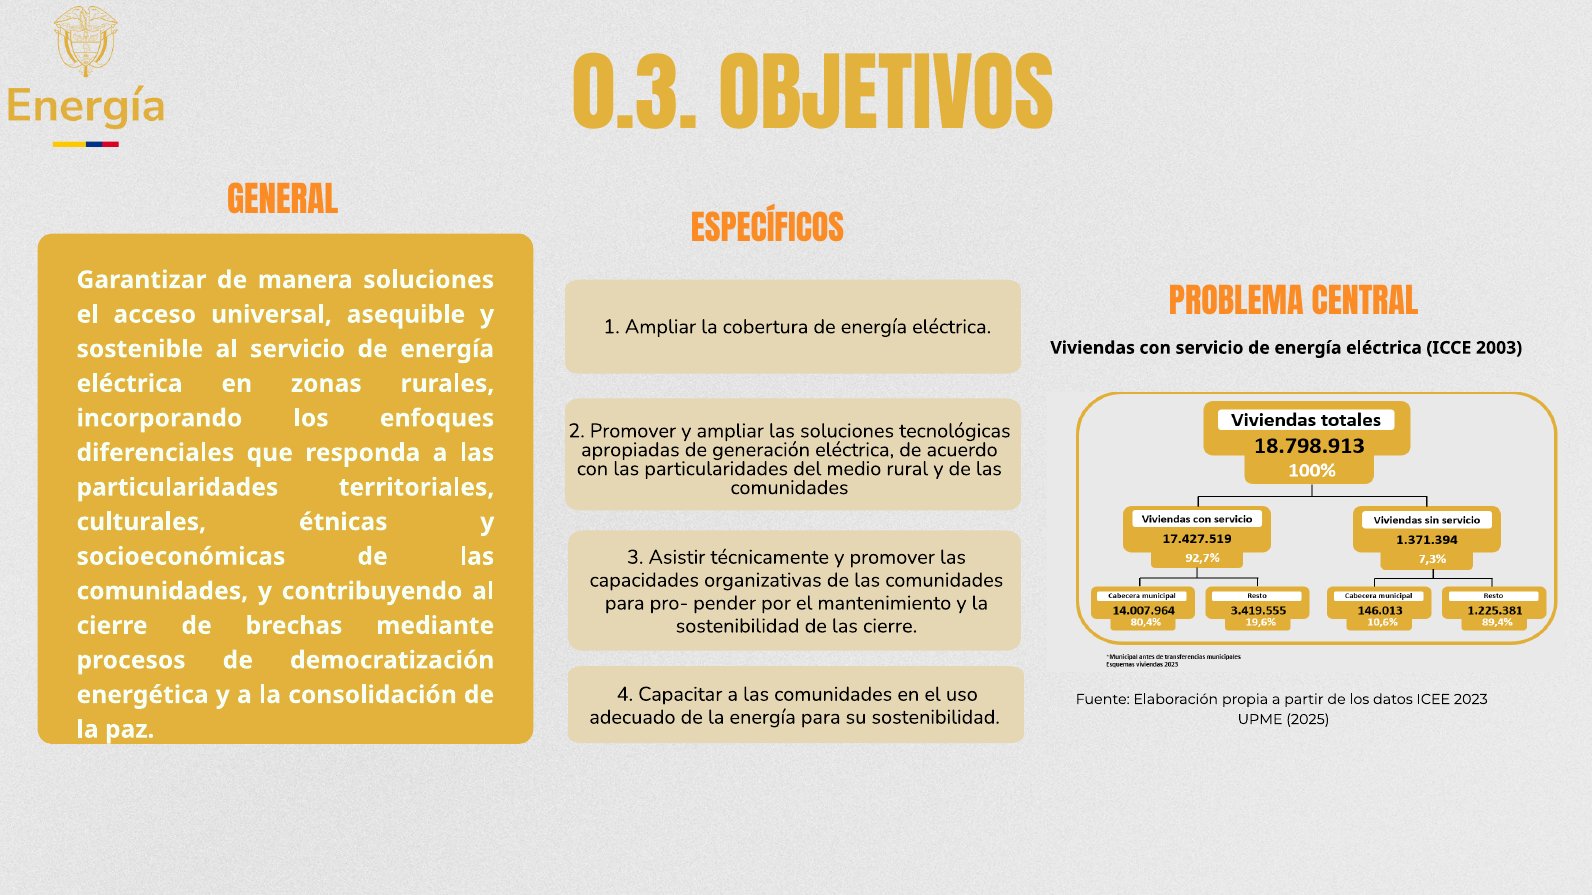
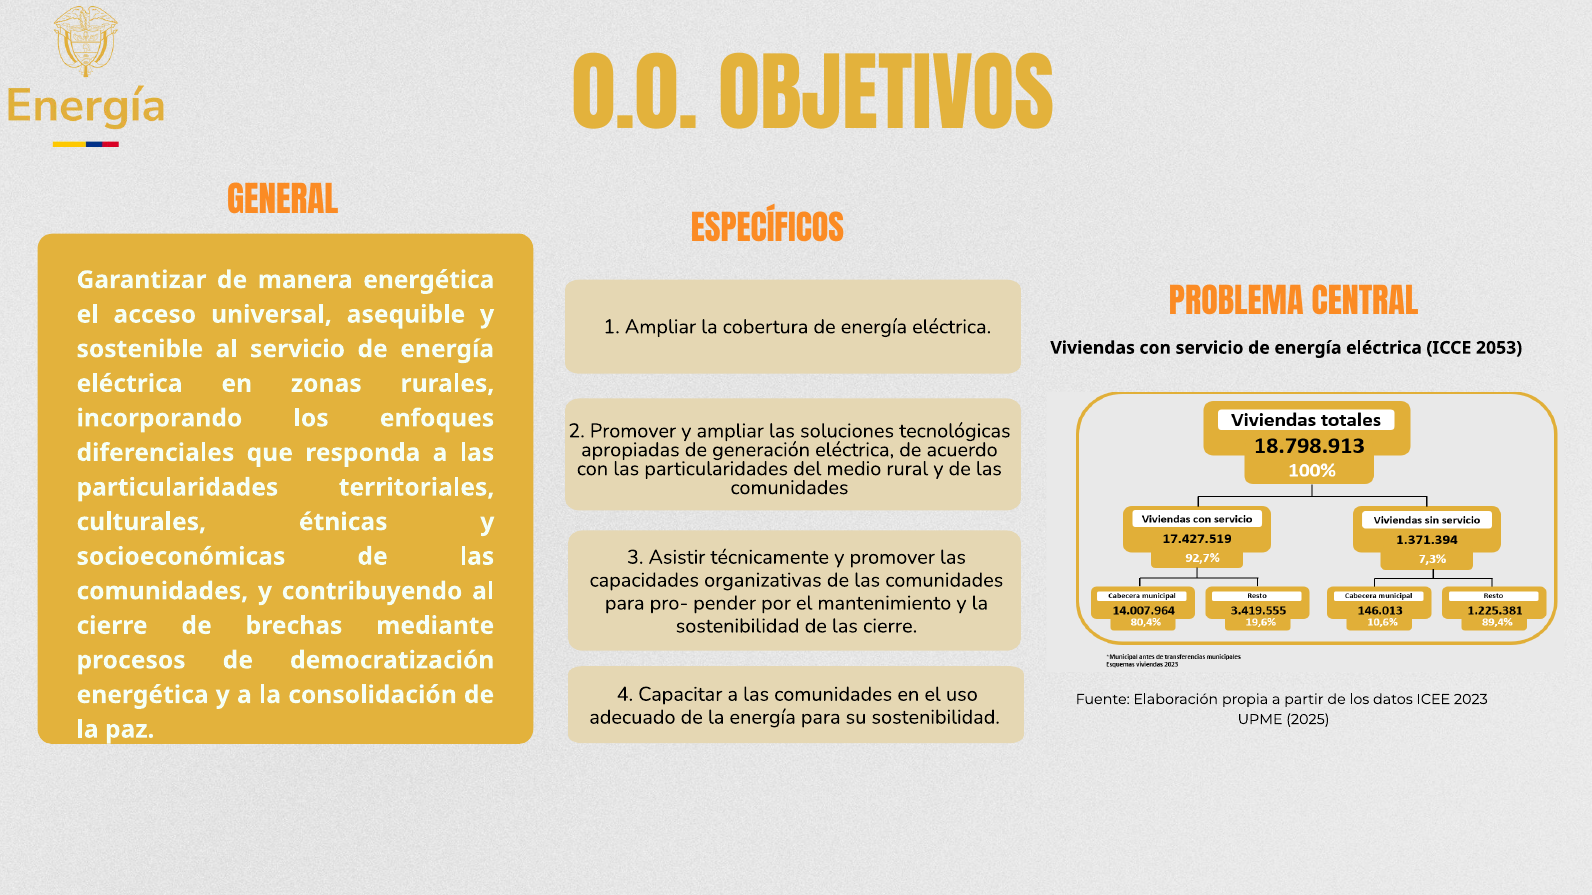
0.3: 0.3 -> 0.0 (635, 100)
manera soluciones: soluciones -> energética (429, 280)
2003: 2003 -> 2053 (1499, 348)
